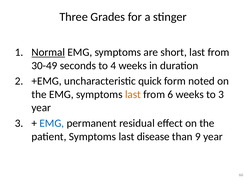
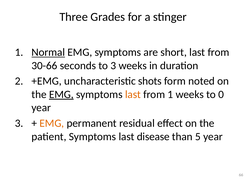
30-49: 30-49 -> 30-66 (44, 66)
to 4: 4 -> 3 (113, 66)
quick: quick -> shots (150, 81)
EMG underline: none -> present (61, 94)
from 6: 6 -> 1 (170, 94)
to 3: 3 -> 0 (221, 94)
EMG colour: blue -> orange (52, 123)
9: 9 -> 5 (198, 136)
